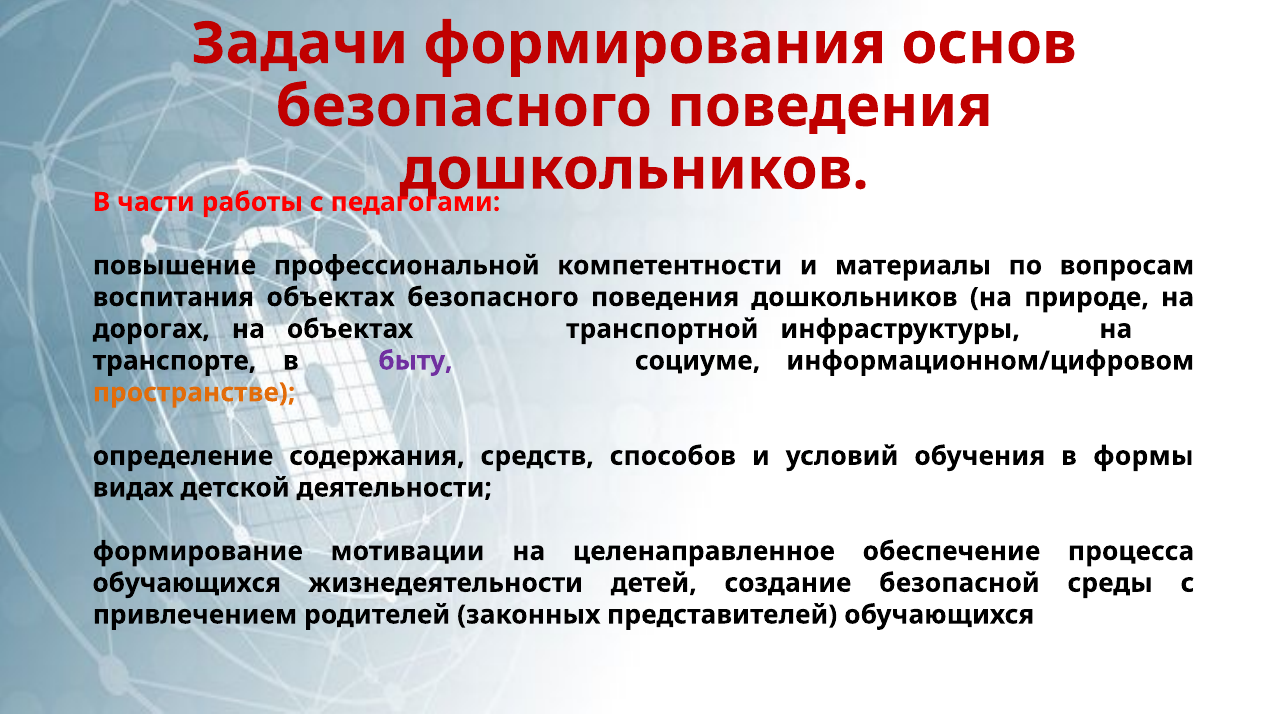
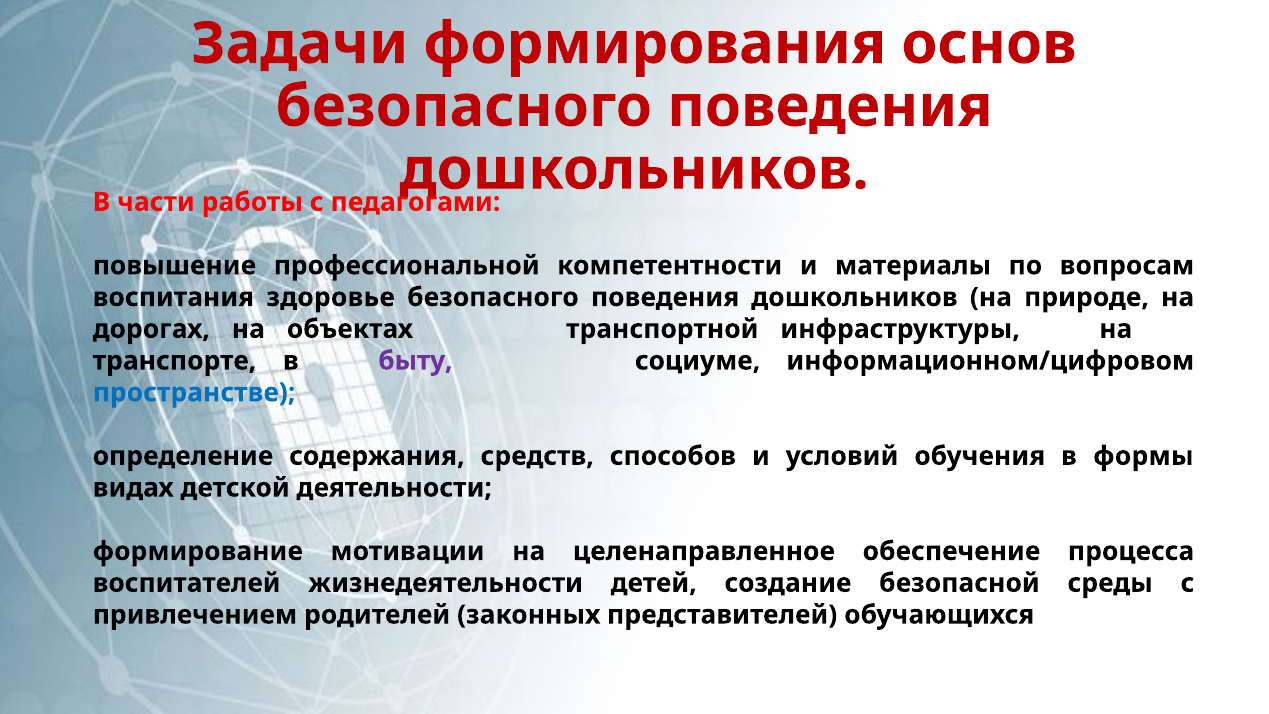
воспитания объектах: объектах -> здоровье (331, 297)
пространстве colour: orange -> blue (194, 392)
обучающихся: обучающихся -> воспитателей (187, 583)
